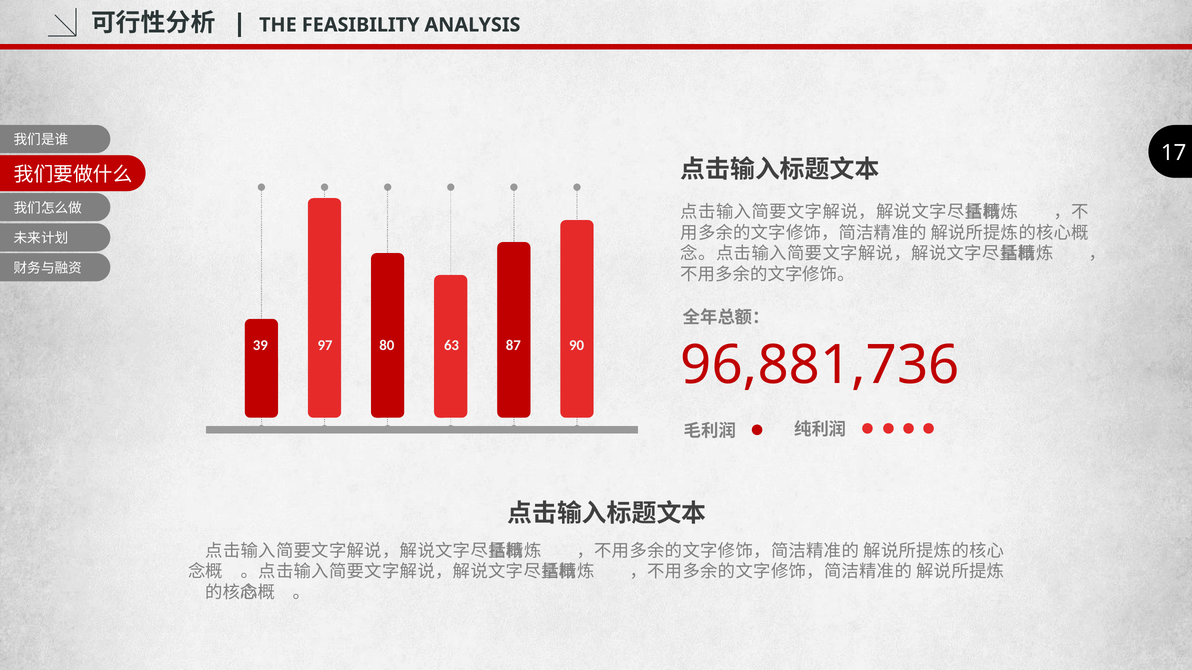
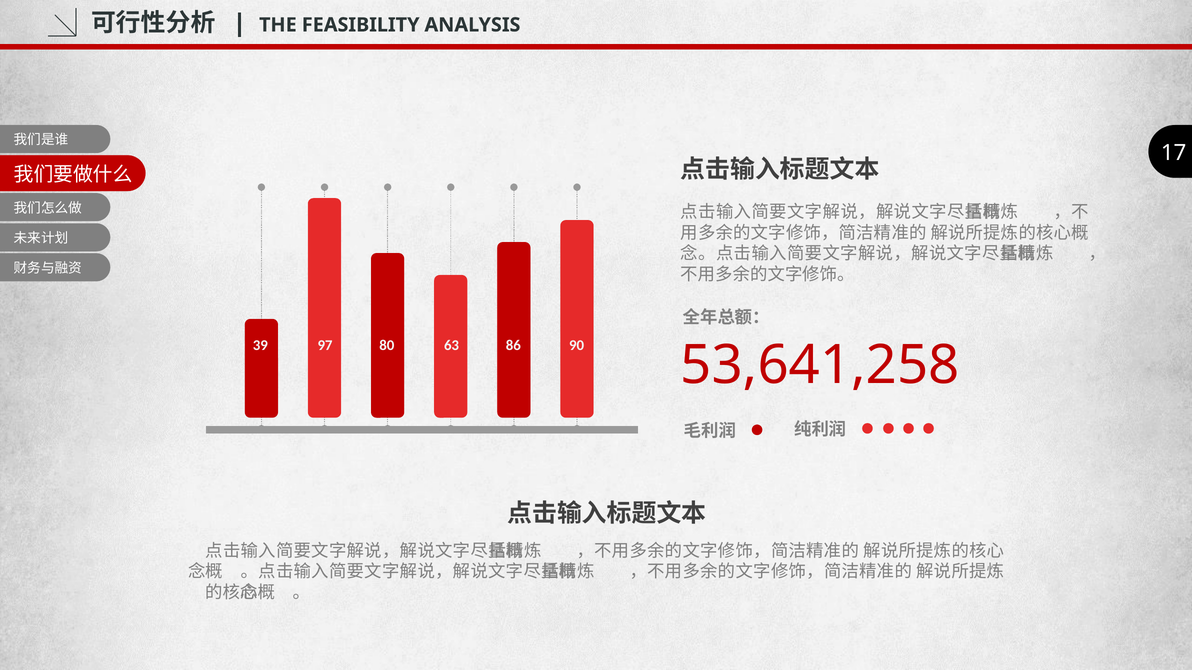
87: 87 -> 86 (513, 346)
96,881,736: 96,881,736 -> 53,641,258 (820, 366)
